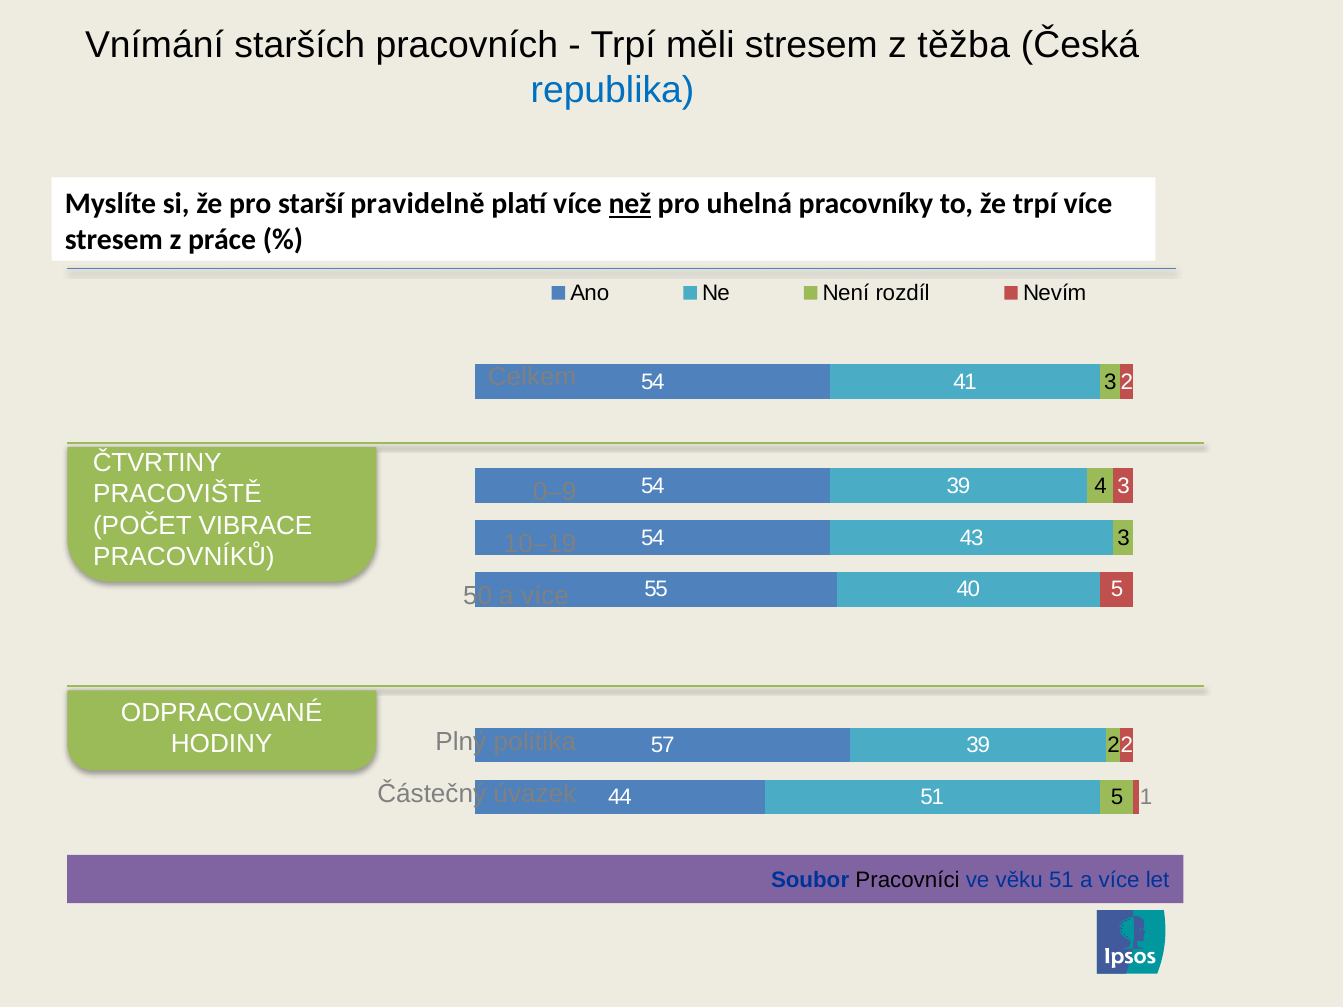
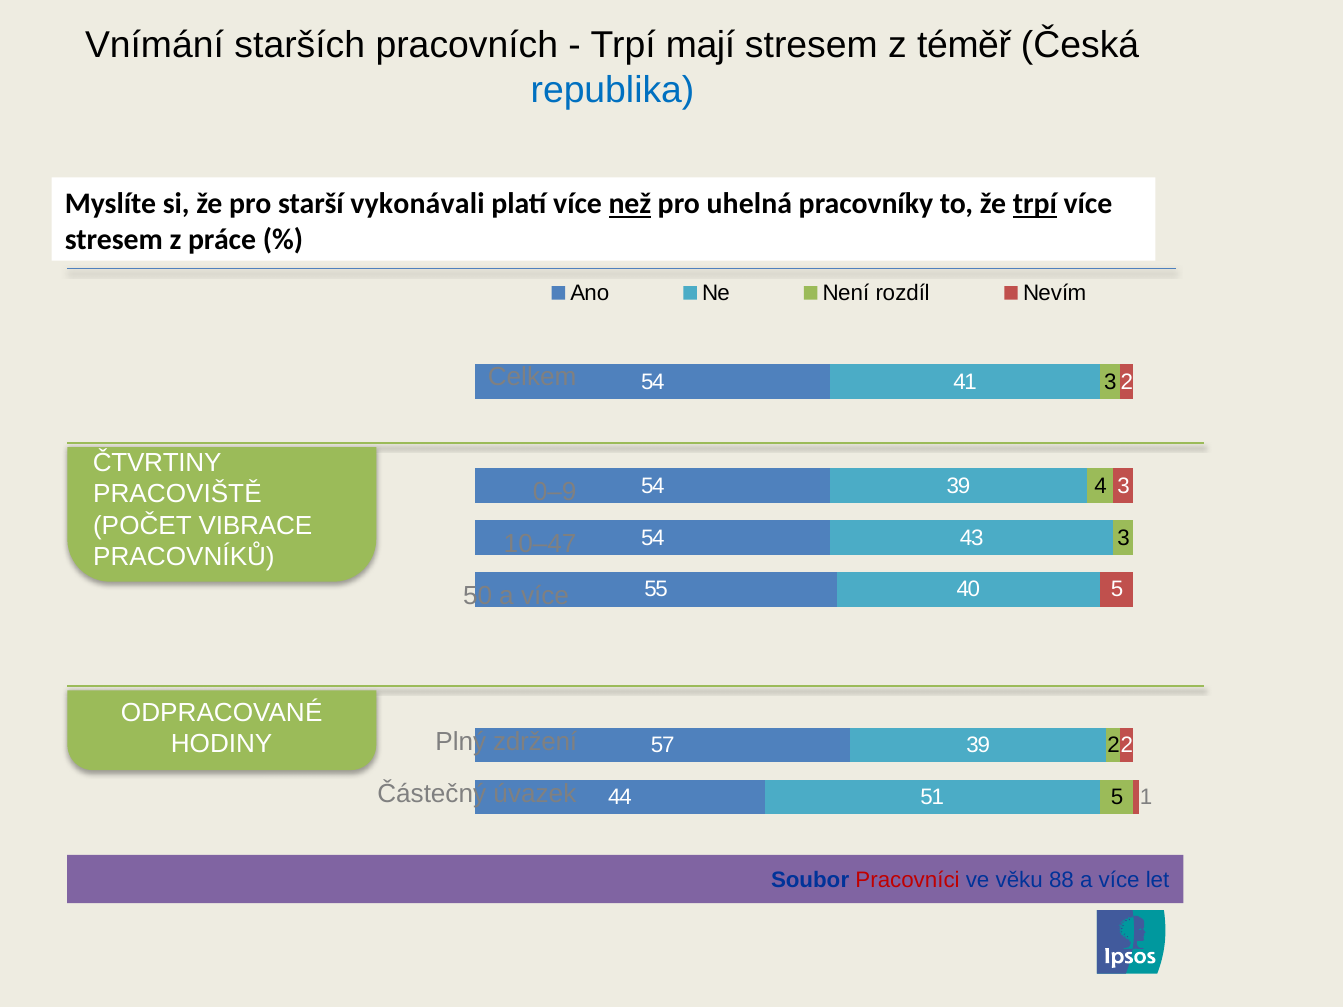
měli: měli -> mají (701, 45)
těžba: těžba -> téměř (964, 45)
pravidelně: pravidelně -> vykonávali (417, 204)
trpí underline: none -> present (1035, 204)
10–19: 10–19 -> 10–47 (540, 544)
politika: politika -> zdržení (535, 742)
Pracovníci colour: black -> red (908, 881)
věku 51: 51 -> 88 (1061, 881)
